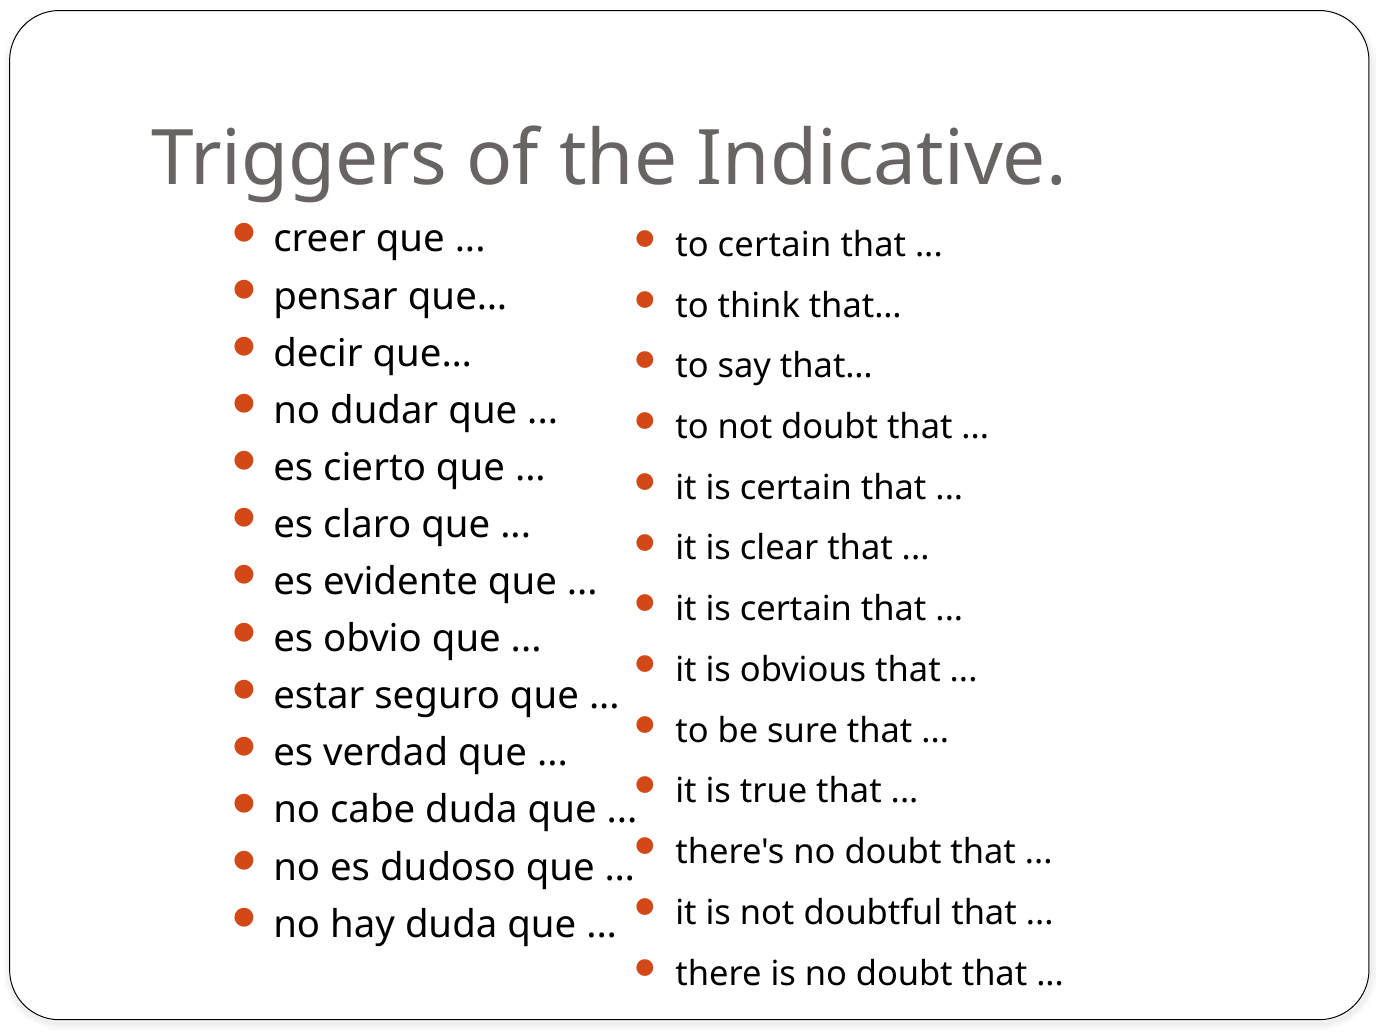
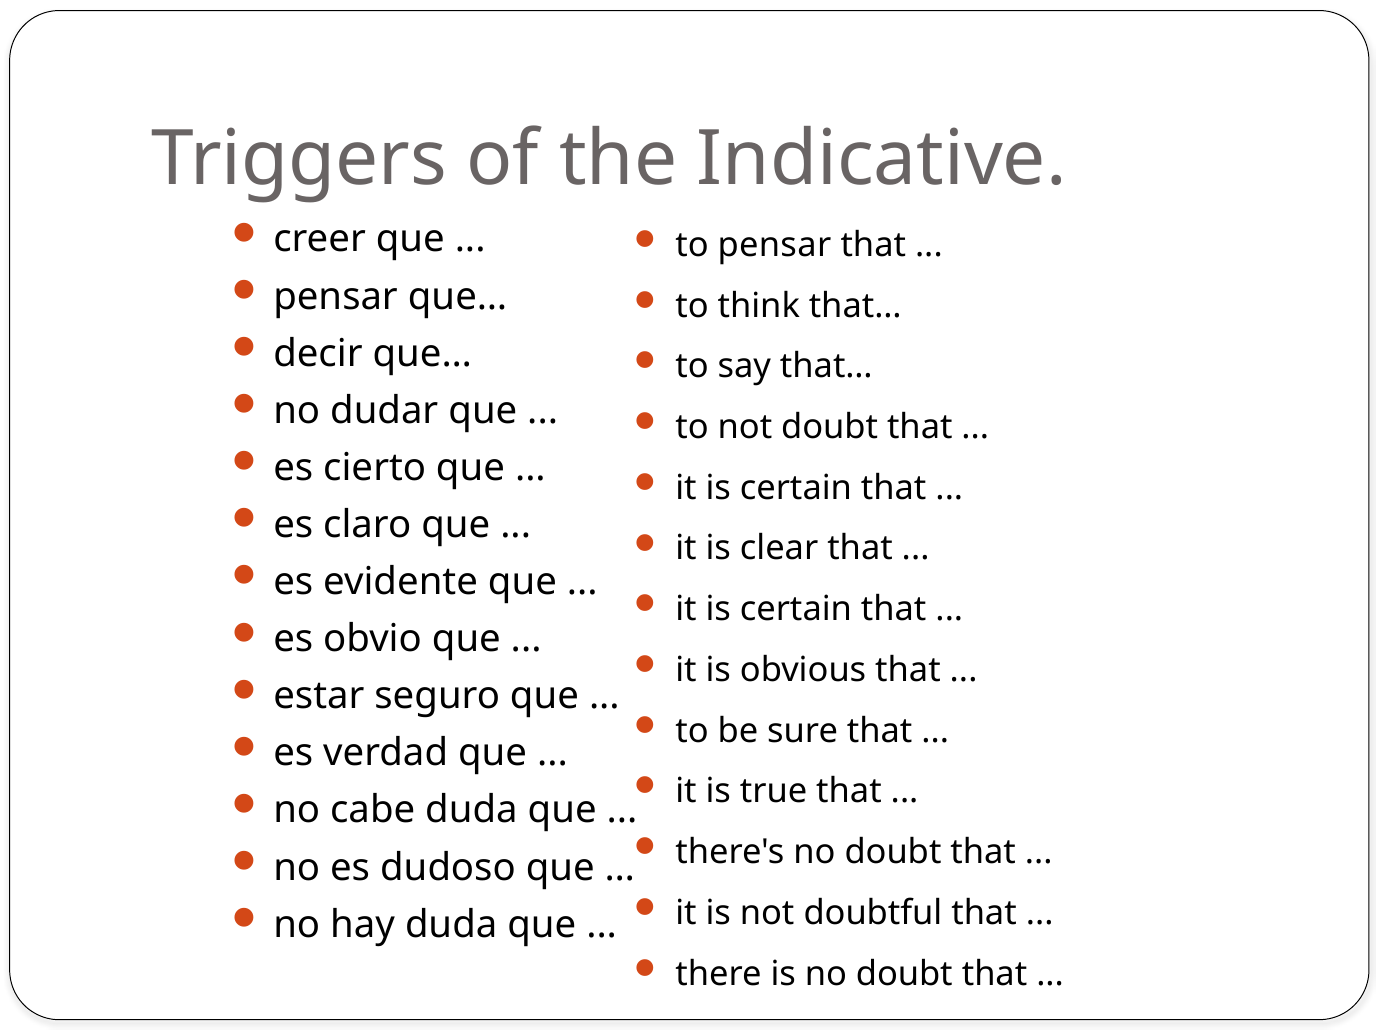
to certain: certain -> pensar (774, 245)
